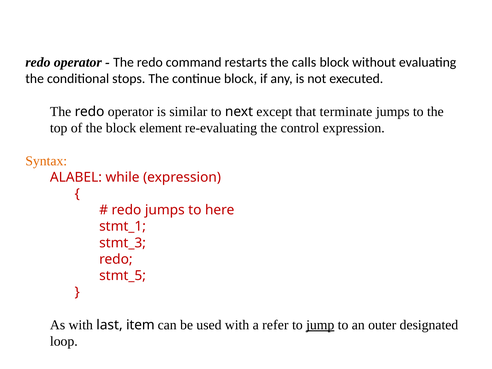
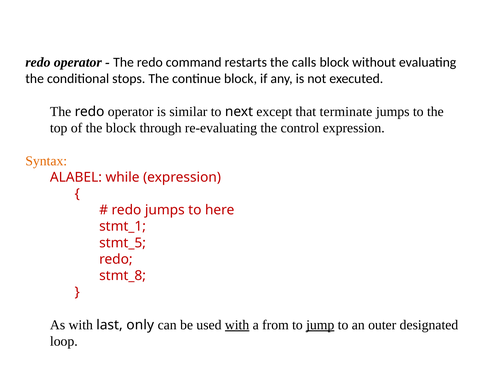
element: element -> through (161, 128)
stmt_3: stmt_3 -> stmt_5 (123, 243)
stmt_5: stmt_5 -> stmt_8 (123, 276)
item: item -> only (140, 325)
with underline: none -> present (237, 325)
refer: refer -> from (275, 325)
